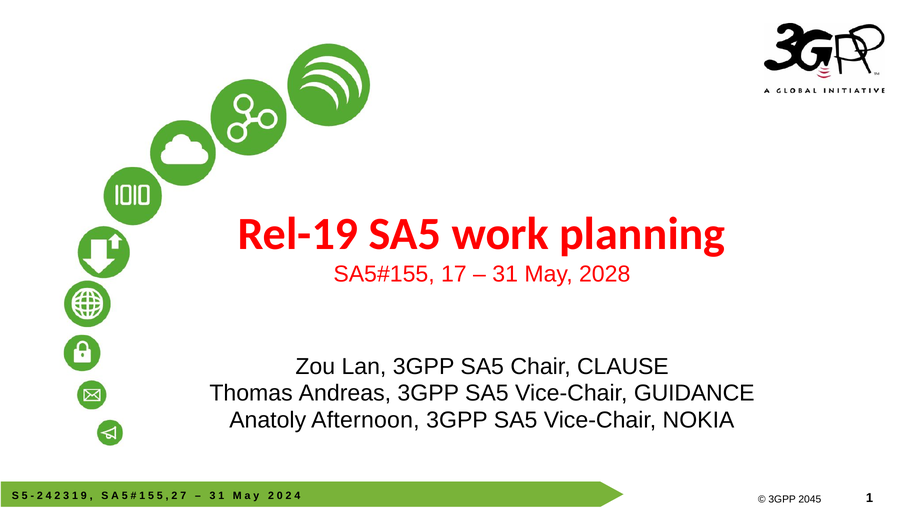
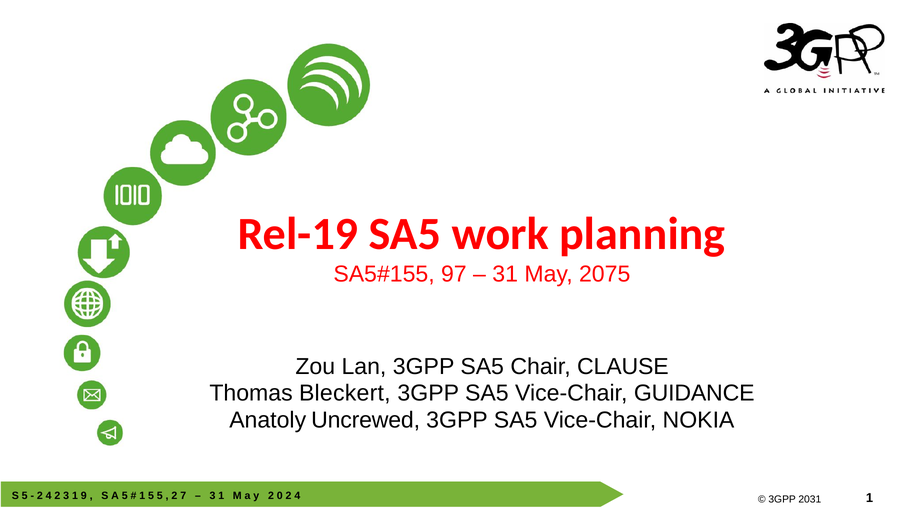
17: 17 -> 97 (454, 274)
2028: 2028 -> 2075 (605, 274)
Andreas: Andreas -> Bleckert (345, 393)
Afternoon: Afternoon -> Uncrewed (366, 420)
2045: 2045 -> 2031 (810, 500)
